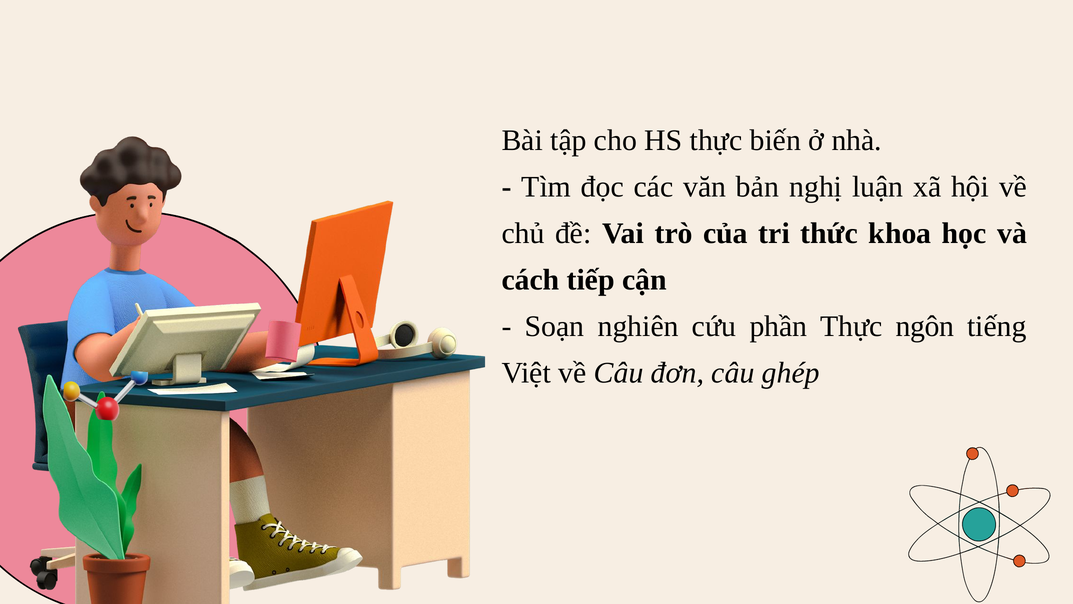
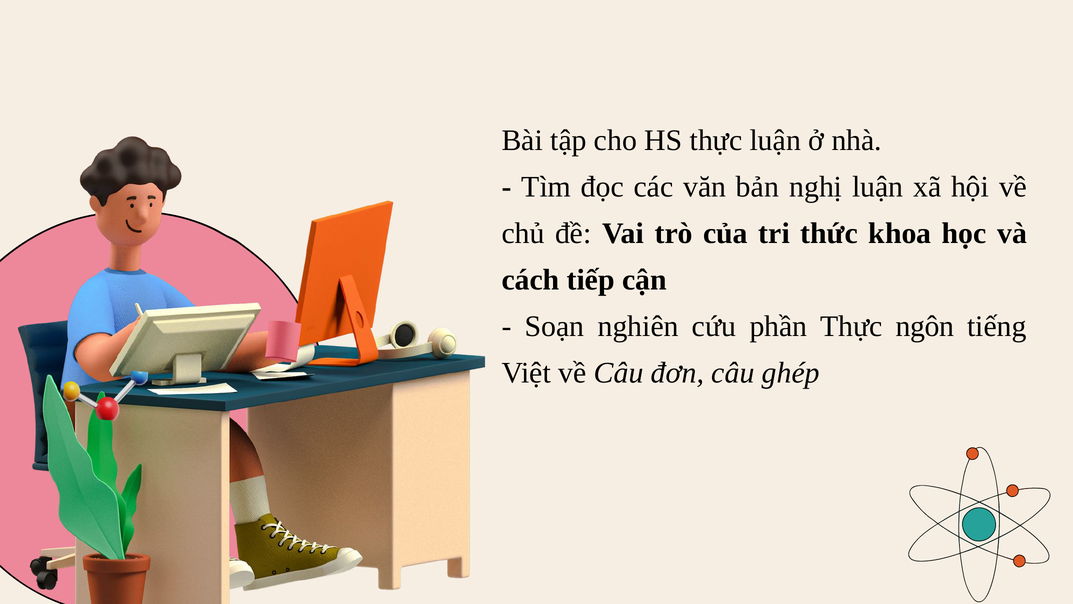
thực biến: biến -> luận (775, 140)
